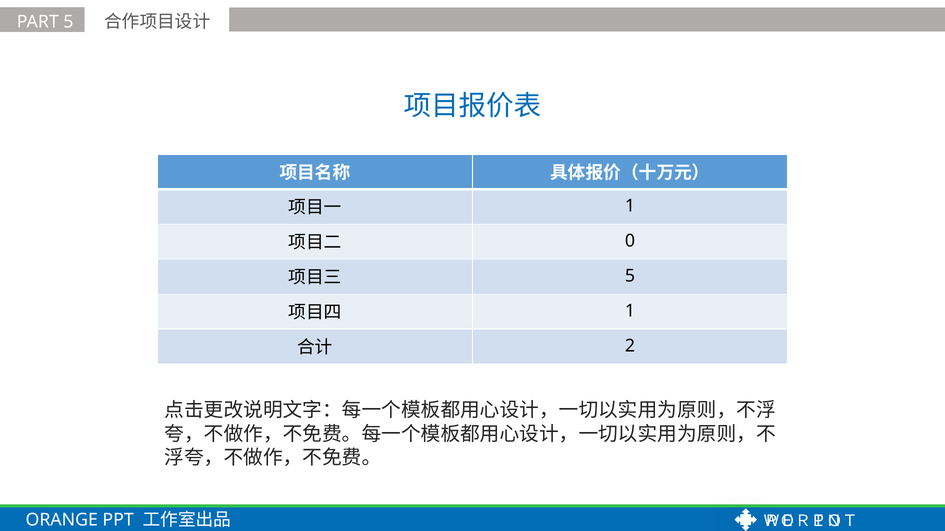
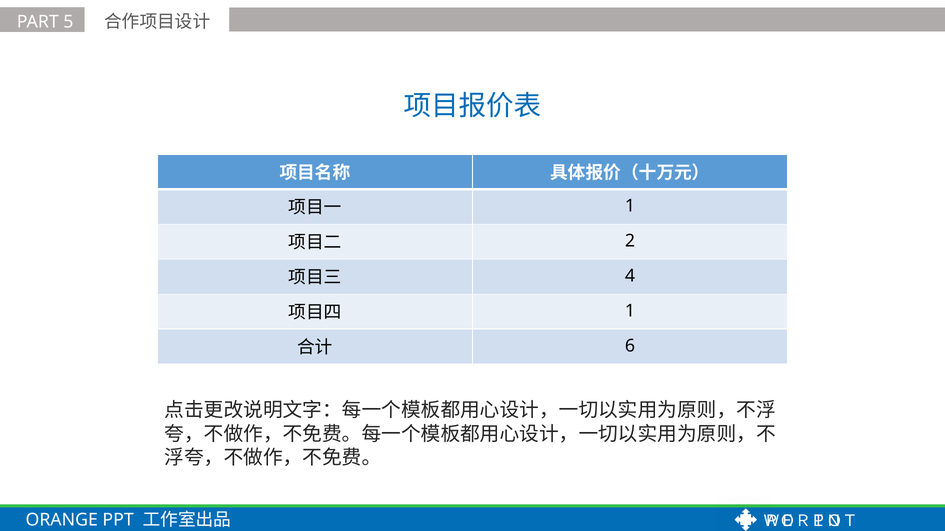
0: 0 -> 2 (630, 241)
5: 5 -> 4 (630, 276)
2: 2 -> 6 (630, 346)
